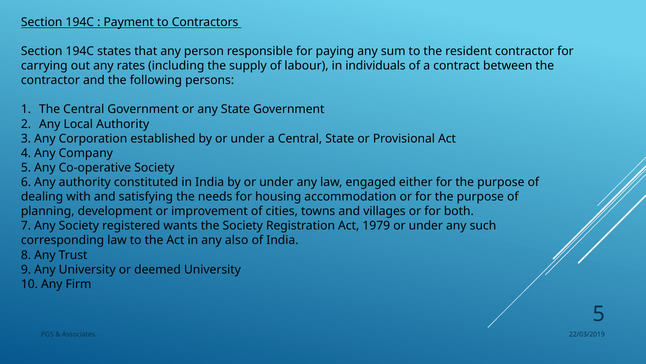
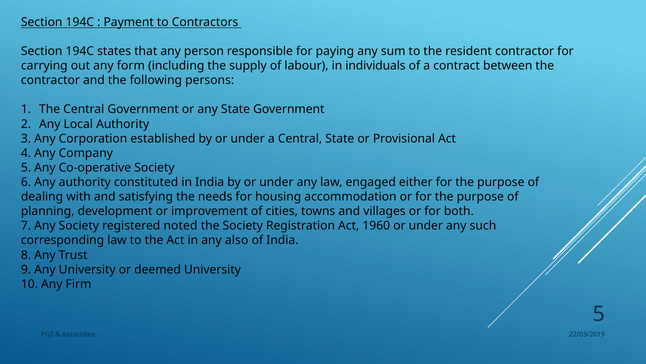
rates: rates -> form (131, 66)
wants: wants -> noted (180, 226)
1979: 1979 -> 1960 (376, 226)
